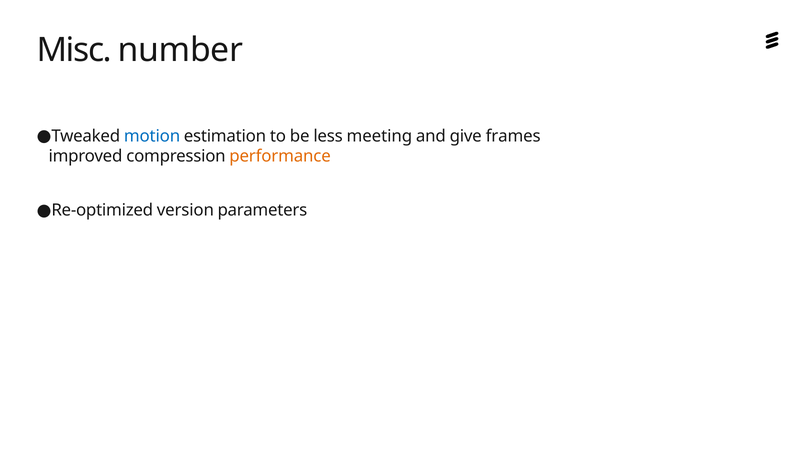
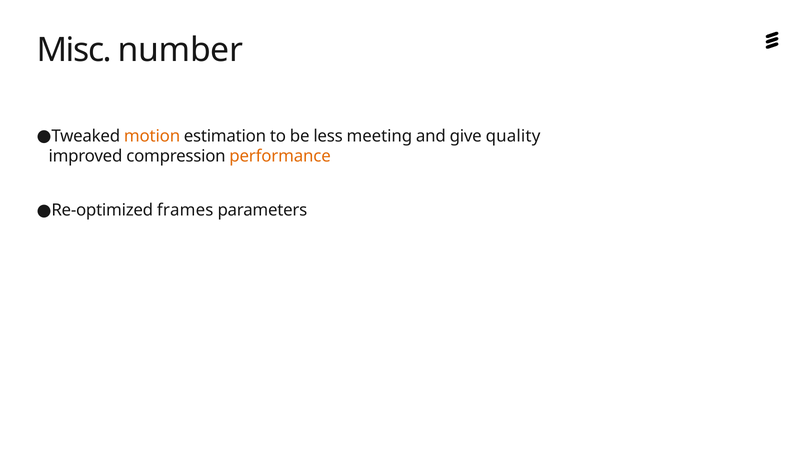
motion colour: blue -> orange (152, 136)
frames: frames -> quality (513, 136)
version: version -> frames (185, 211)
